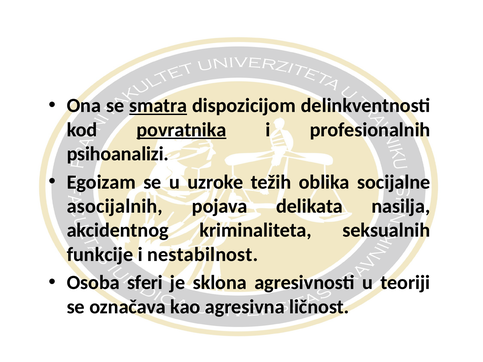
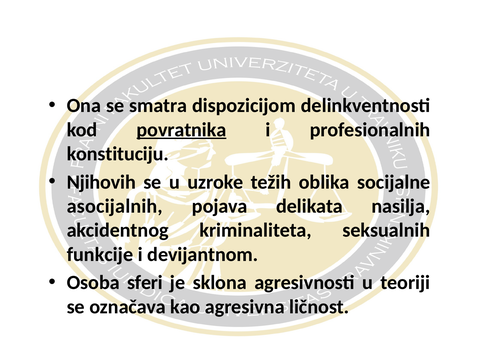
smatra underline: present -> none (158, 106)
psihoanalizi: psihoanalizi -> konstituciju (118, 154)
Egoizam: Egoizam -> Njihovih (101, 182)
nestabilnost: nestabilnost -> devijantnom (203, 255)
